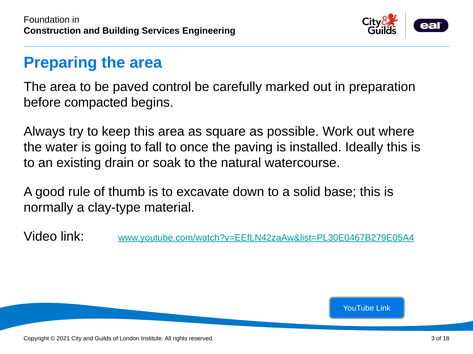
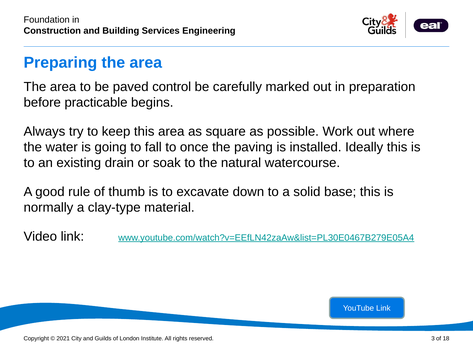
compacted: compacted -> practicable (96, 103)
